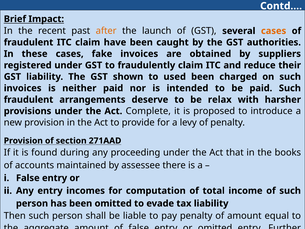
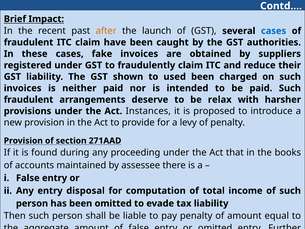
cases colour: orange -> blue (274, 31)
Complete: Complete -> Instances (148, 111)
incomes: incomes -> disposal (86, 191)
